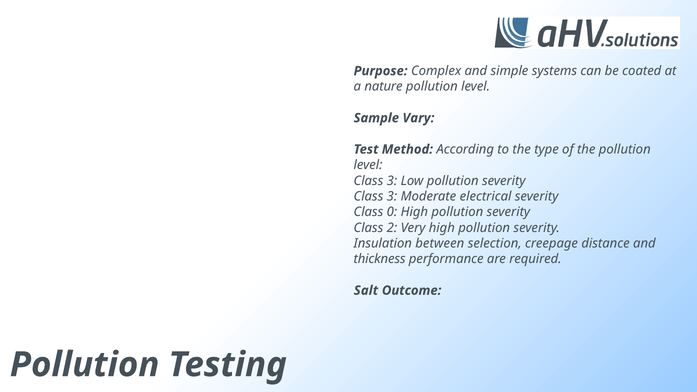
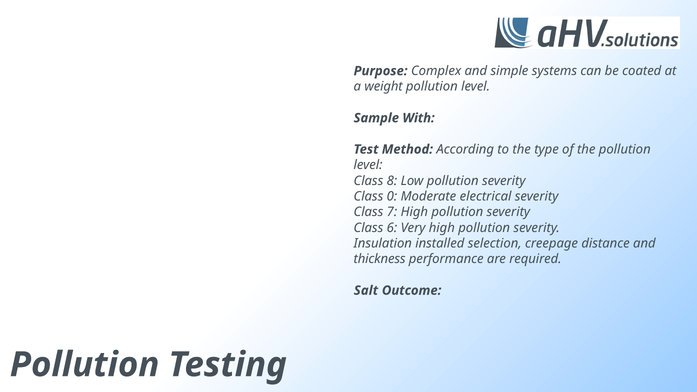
nature: nature -> weight (384, 87)
Vary: Vary -> With (419, 118)
3: 3 -> 8 (392, 181)
3: 3 -> 0 (392, 196)
0: 0 -> 7 (392, 212)
2: 2 -> 6 (392, 228)
between: between -> installed (440, 243)
